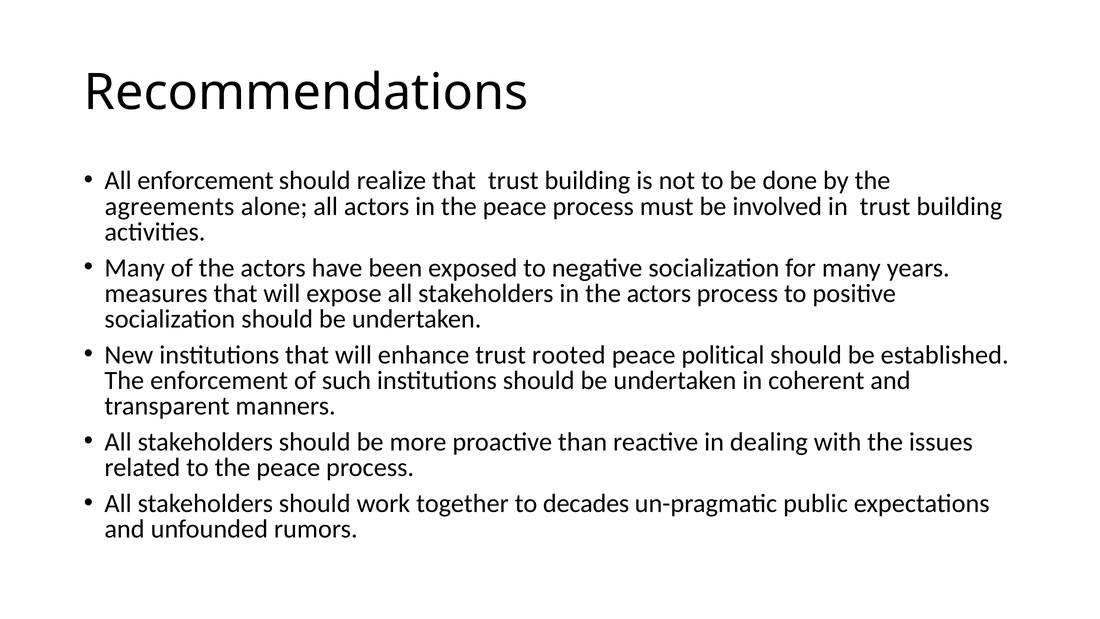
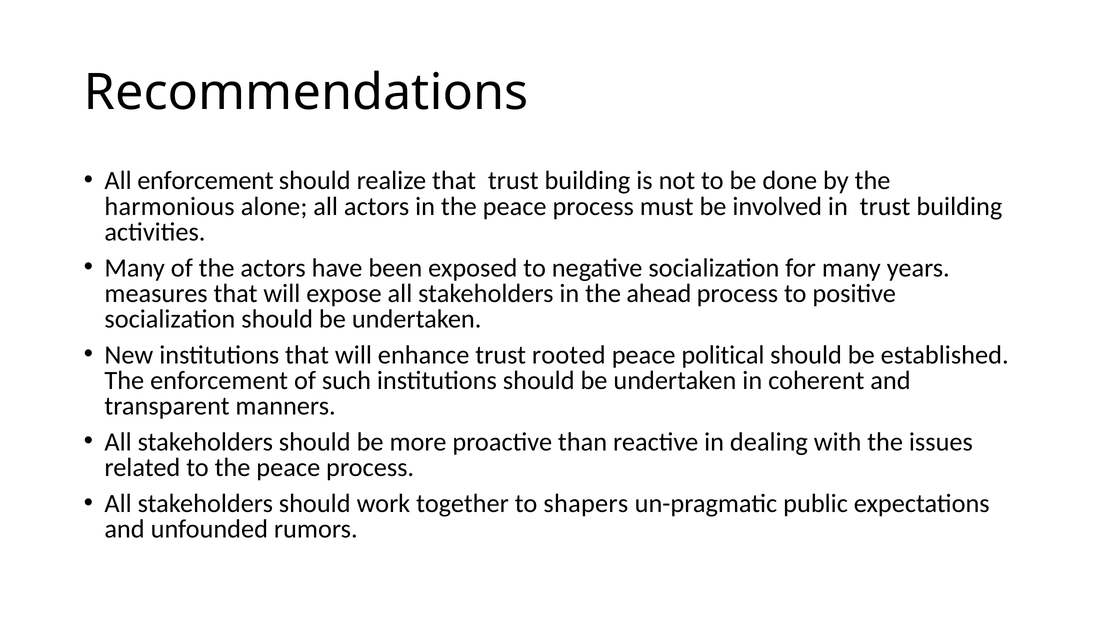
agreements: agreements -> harmonious (170, 206)
in the actors: actors -> ahead (659, 293)
decades: decades -> shapers (586, 503)
